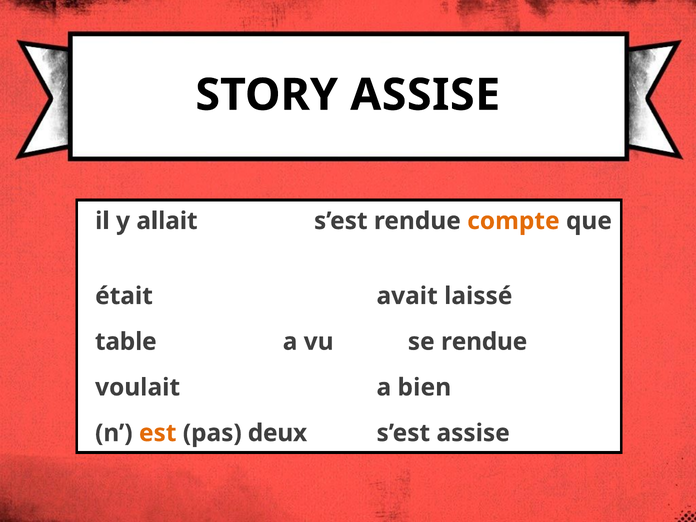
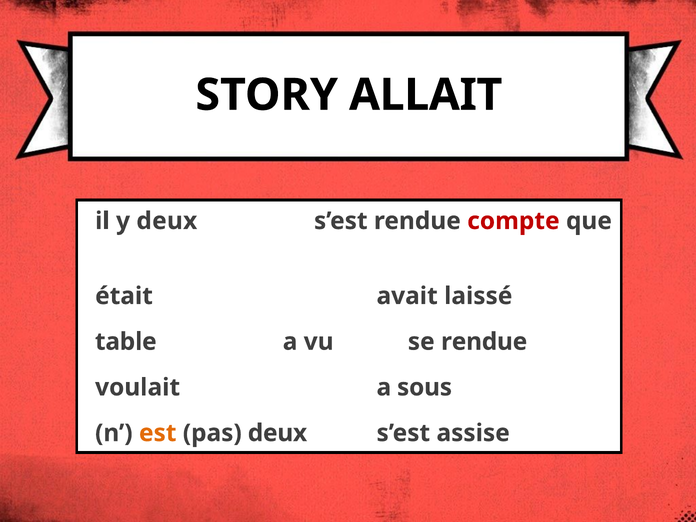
STORY ASSISE: ASSISE -> ALLAIT (426, 95)
y allait: allait -> deux (167, 221)
compte colour: orange -> red (513, 221)
bien: bien -> sous (425, 387)
